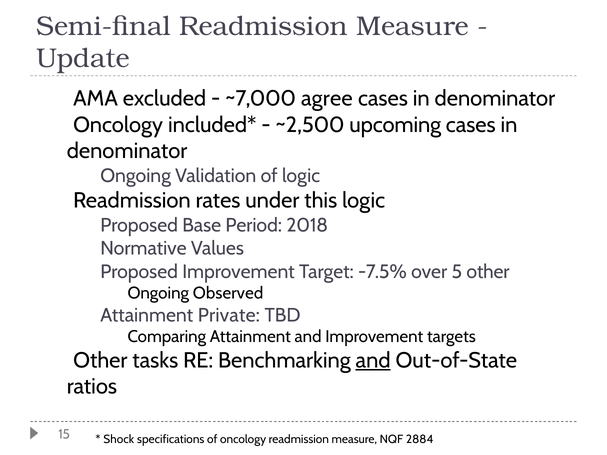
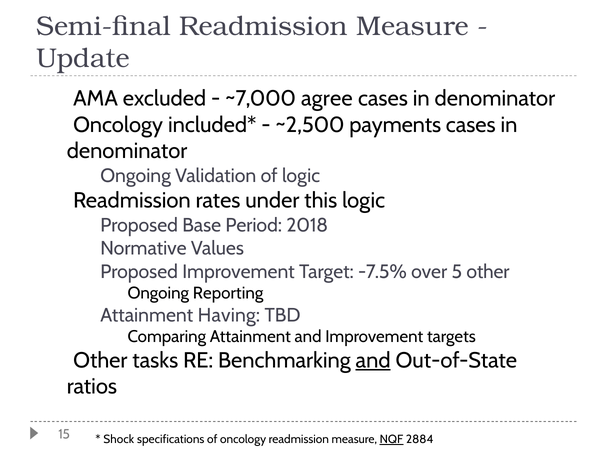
upcoming: upcoming -> payments (395, 125)
Observed: Observed -> Reporting (228, 293)
Private: Private -> Having (229, 315)
NQF underline: none -> present (391, 440)
